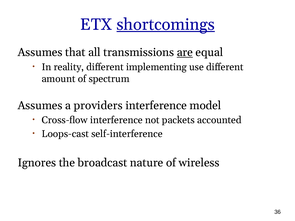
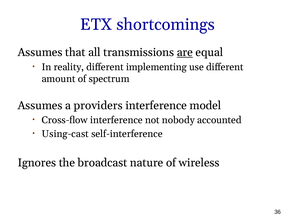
shortcomings underline: present -> none (166, 25)
packets: packets -> nobody (178, 120)
Loops-cast: Loops-cast -> Using-cast (65, 134)
